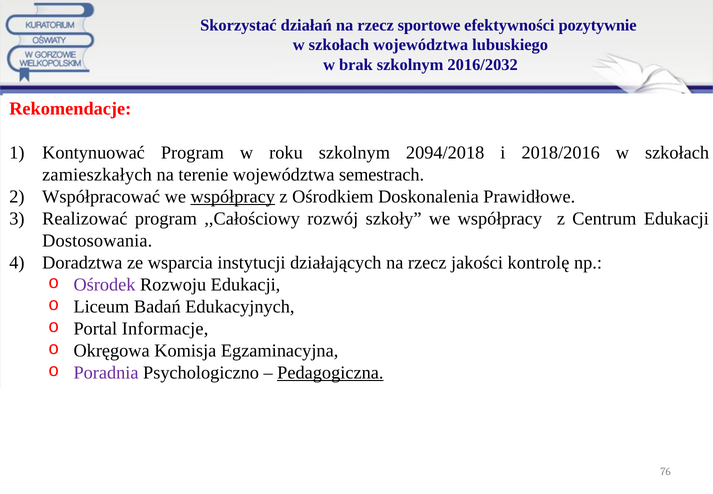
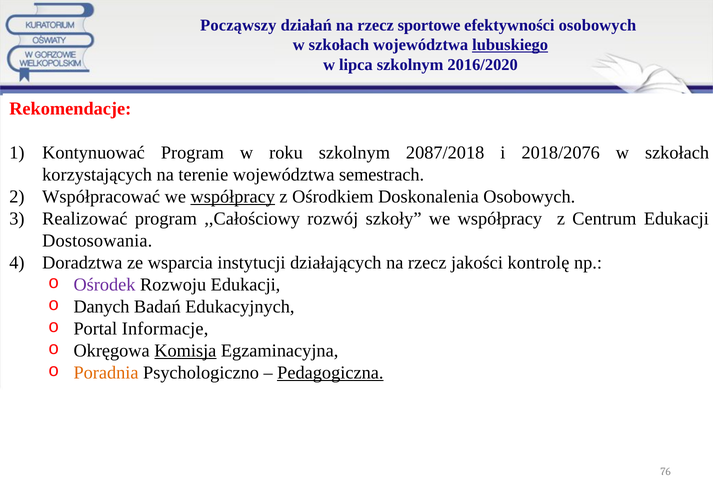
Skorzystać: Skorzystać -> Począwszy (238, 25)
efektywności pozytywnie: pozytywnie -> osobowych (597, 25)
lubuskiego underline: none -> present (510, 45)
brak: brak -> lipca (356, 65)
2016/2032: 2016/2032 -> 2016/2020 (483, 65)
2094/2018: 2094/2018 -> 2087/2018 (445, 153)
2018/2016: 2018/2016 -> 2018/2076 (561, 153)
zamieszkałych: zamieszkałych -> korzystających (97, 175)
Doskonalenia Prawidłowe: Prawidłowe -> Osobowych (529, 197)
Liceum: Liceum -> Danych (102, 306)
Komisja underline: none -> present (185, 350)
Poradnia colour: purple -> orange (106, 372)
